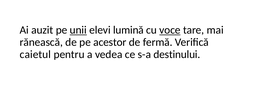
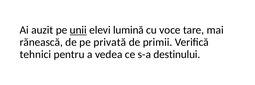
voce underline: present -> none (170, 30)
acestor: acestor -> privată (110, 42)
fermă: fermă -> primii (158, 42)
caietul: caietul -> tehnici (35, 54)
